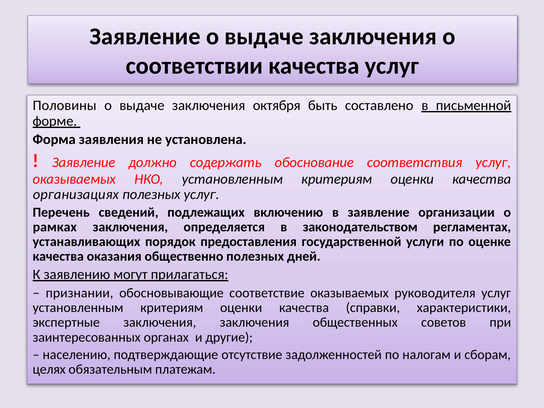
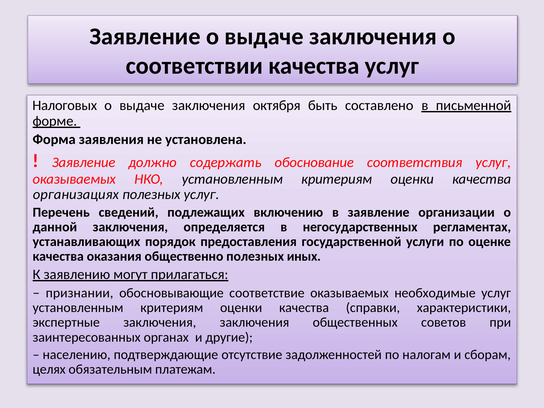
Половины: Половины -> Налоговых (65, 106)
рамках: рамках -> данной (55, 227)
законодательством: законодательством -> негосударственных (360, 227)
дней: дней -> иных (304, 256)
руководителя: руководителя -> необходимые (435, 293)
